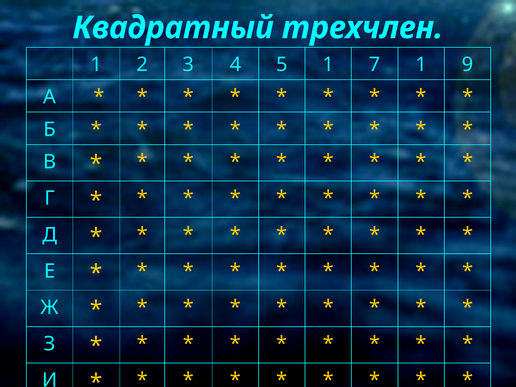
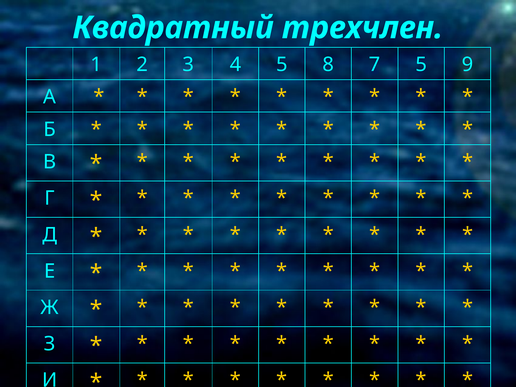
5 1: 1 -> 8 (328, 65)
7 1: 1 -> 5 (421, 65)
